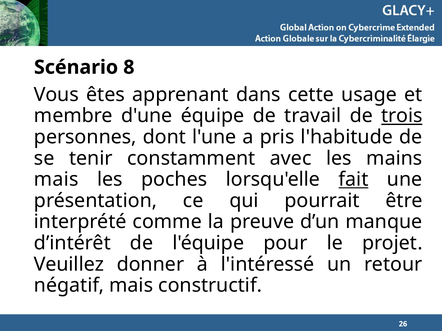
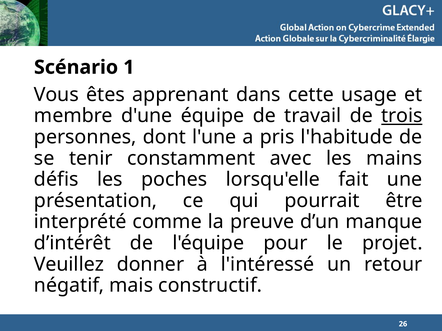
8: 8 -> 1 (129, 67)
mais: mais -> défis (56, 180)
fait underline: present -> none (353, 180)
